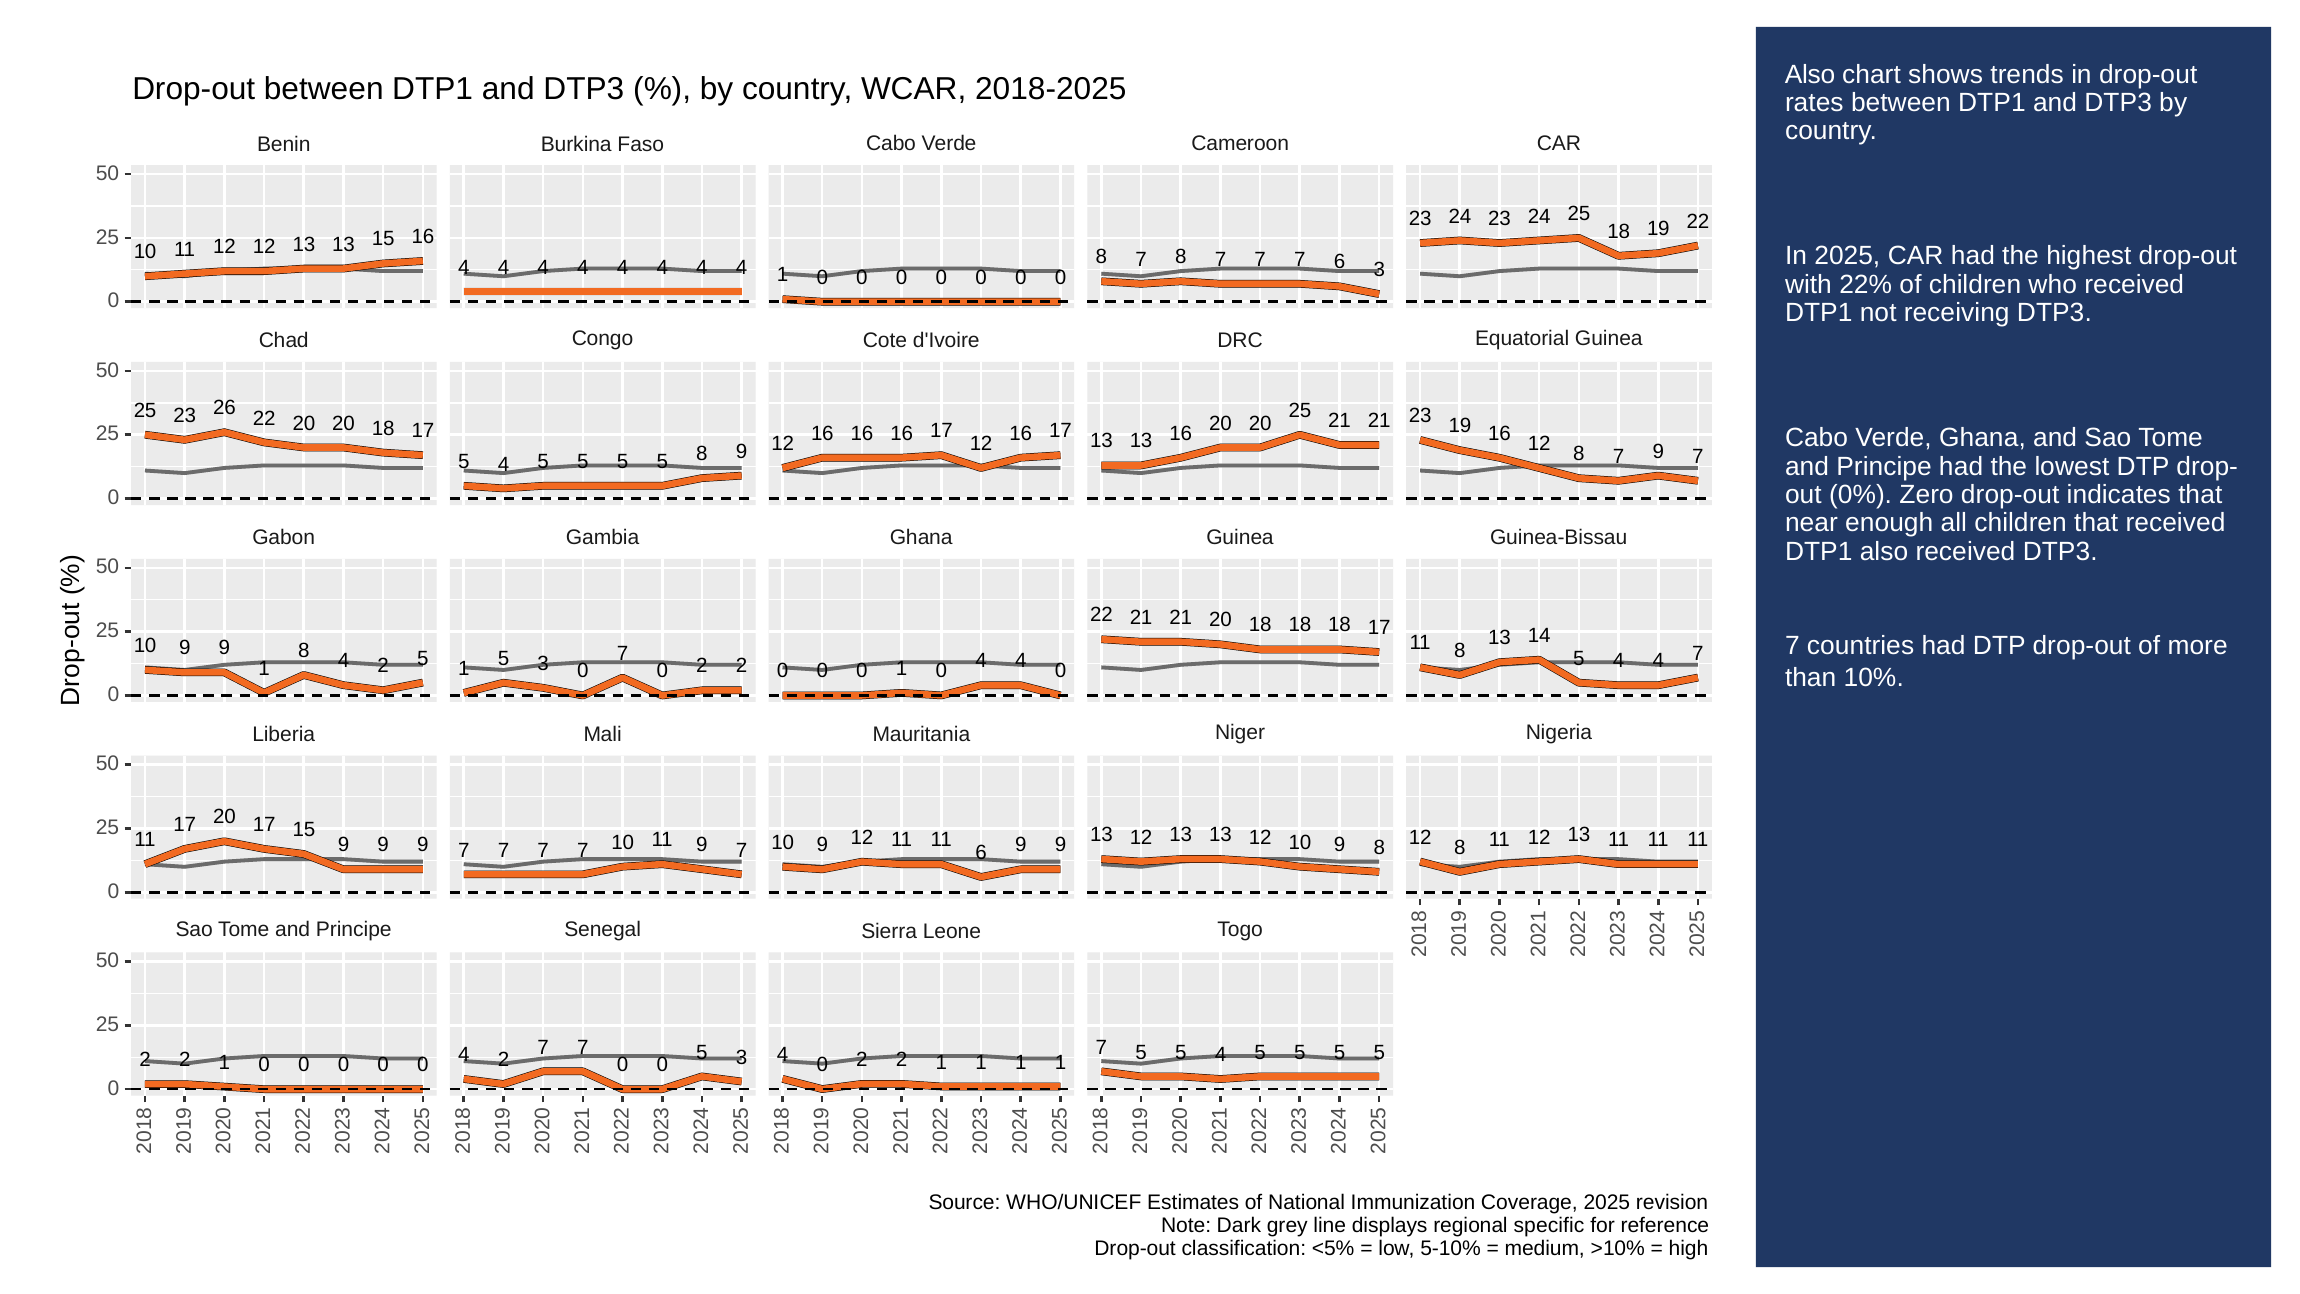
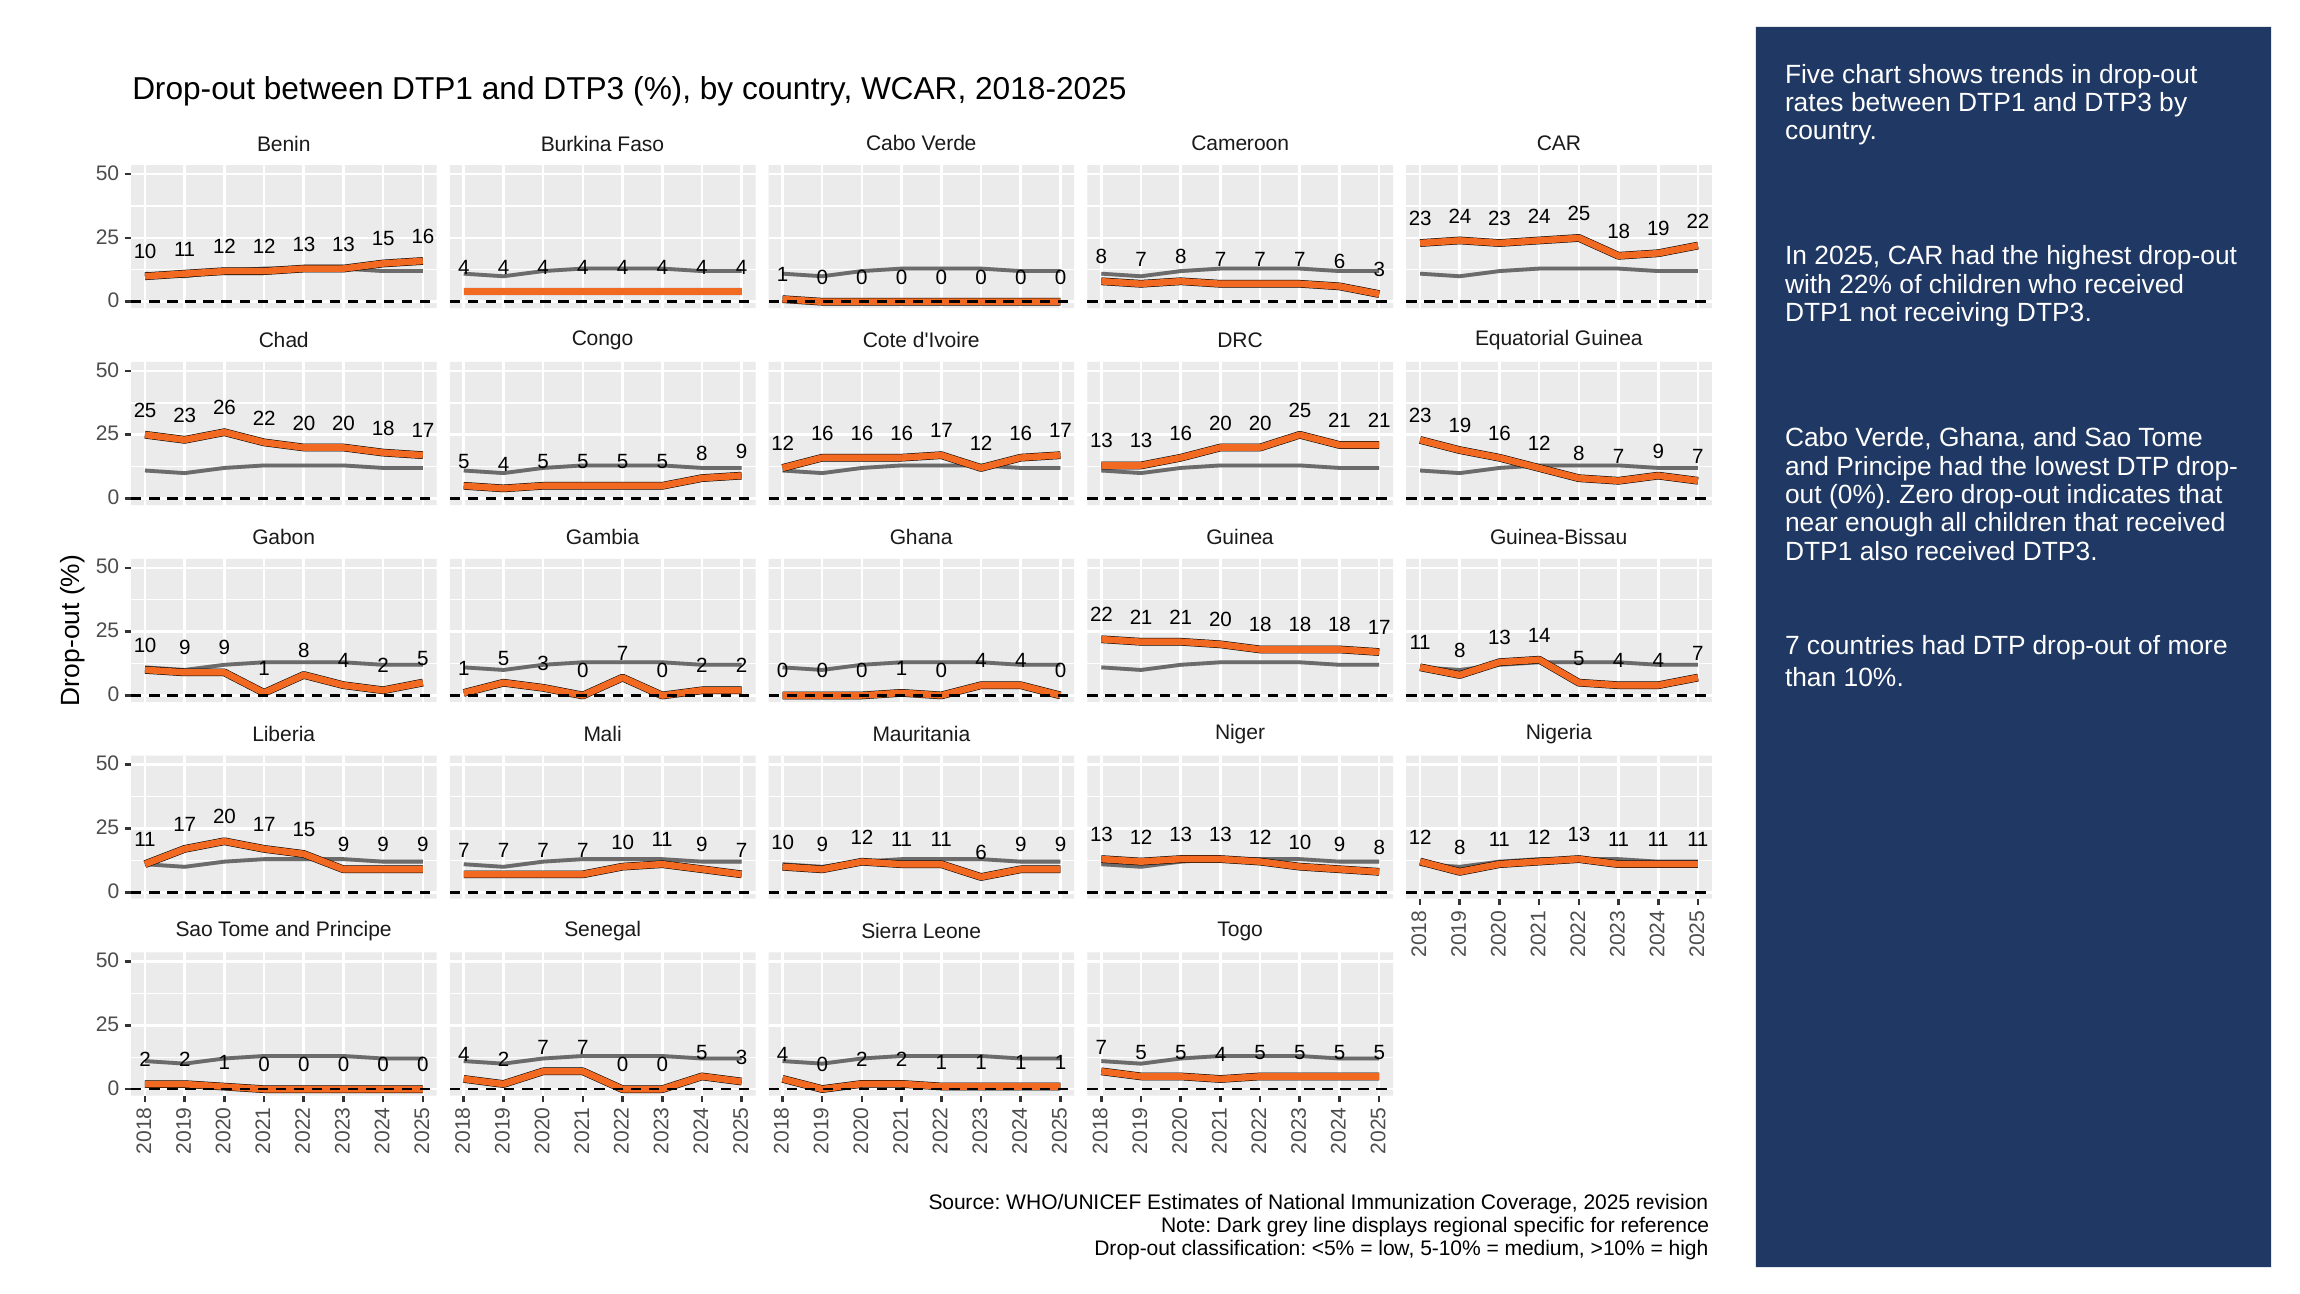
Also: Also -> Five (1810, 74)
